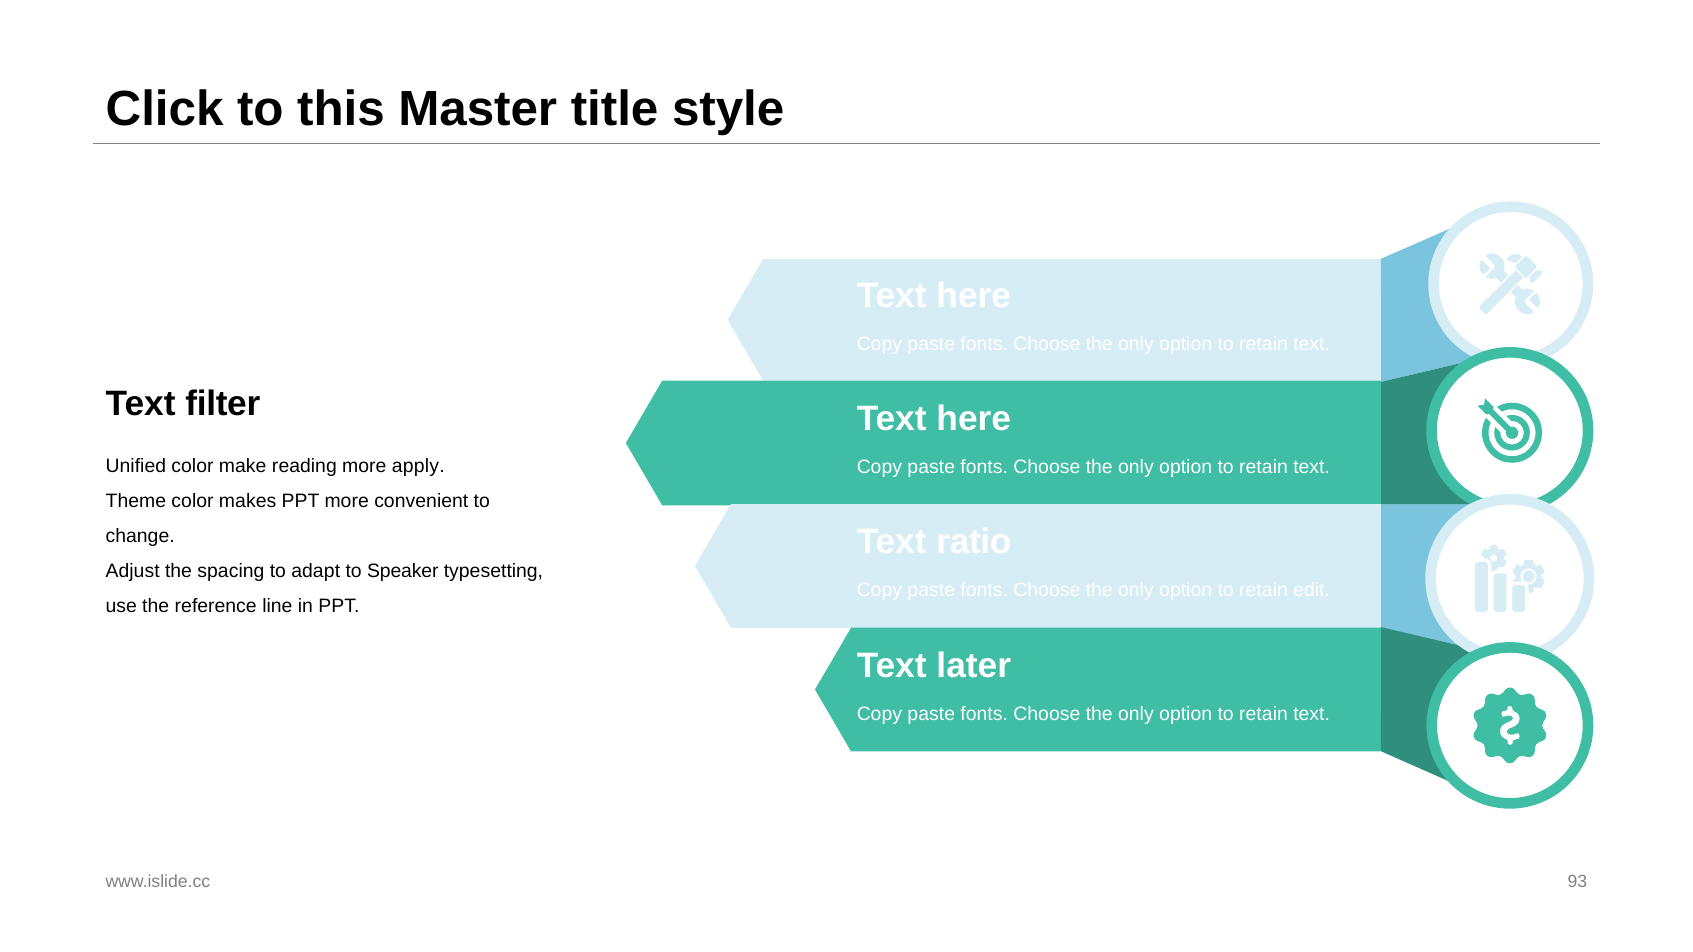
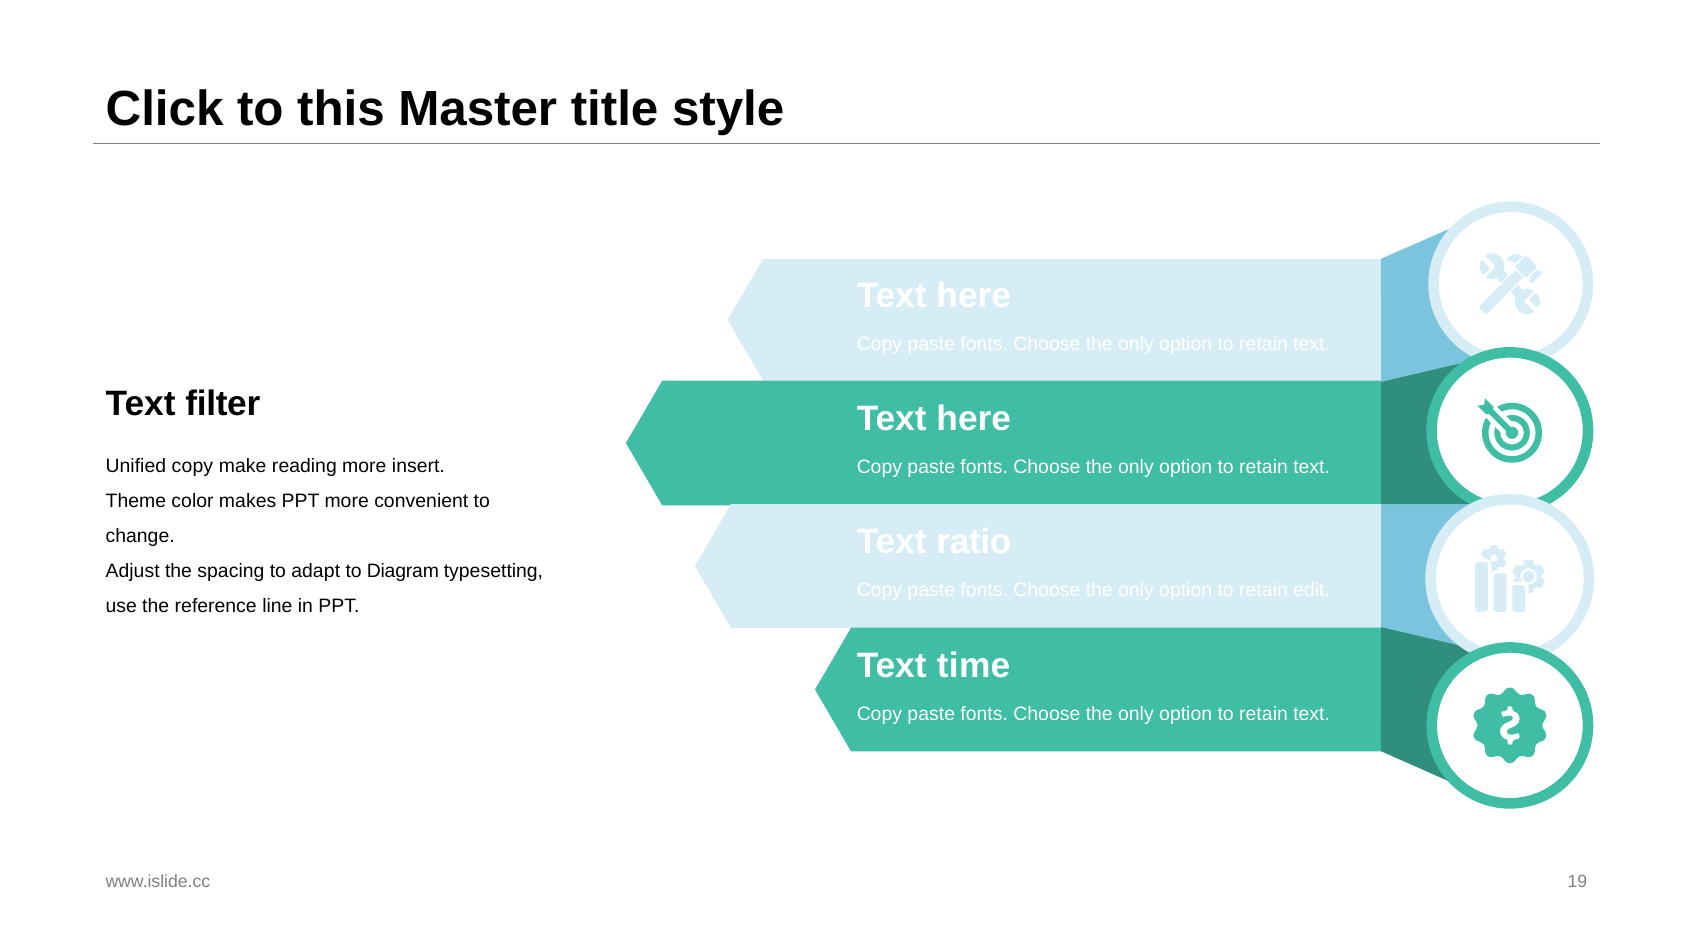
Unified color: color -> copy (192, 466)
apply: apply -> insert (418, 466)
Speaker: Speaker -> Diagram (403, 571)
later: later -> time (974, 666)
93: 93 -> 19 (1577, 882)
